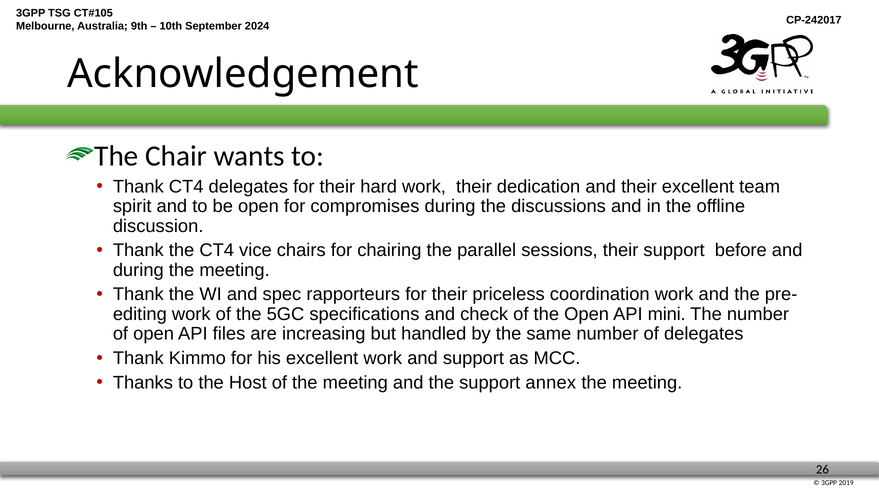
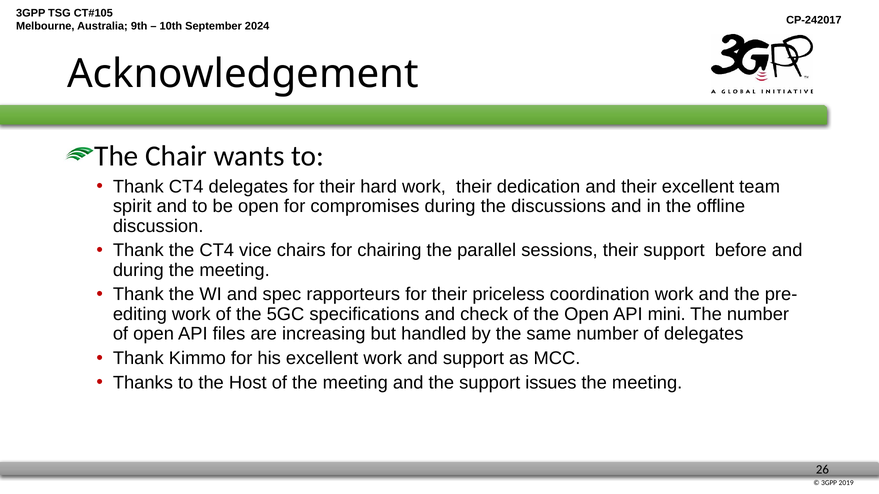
annex: annex -> issues (551, 383)
